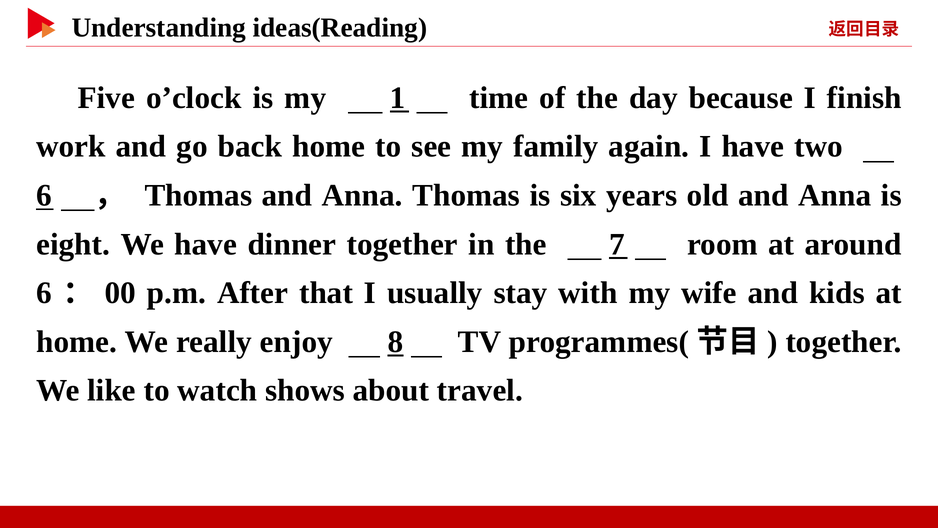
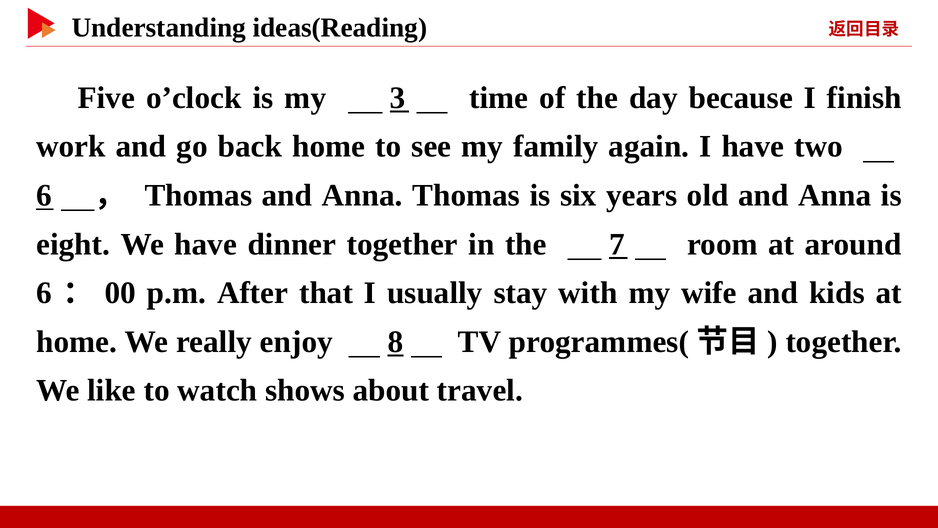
1: 1 -> 3 (398, 98)
